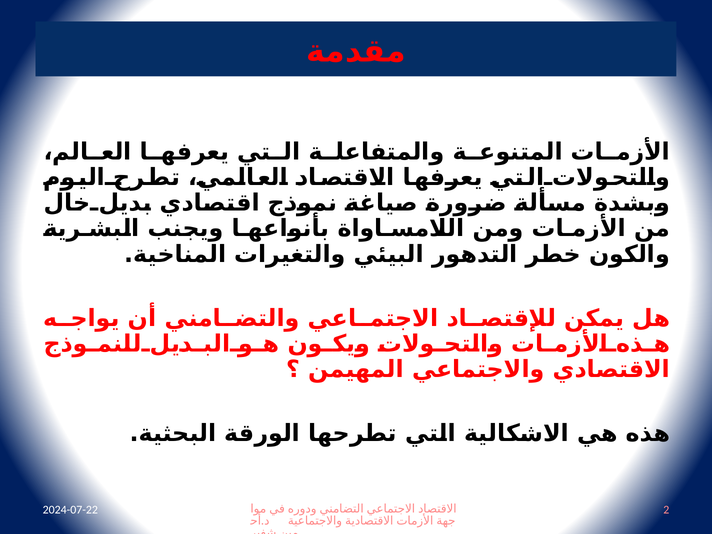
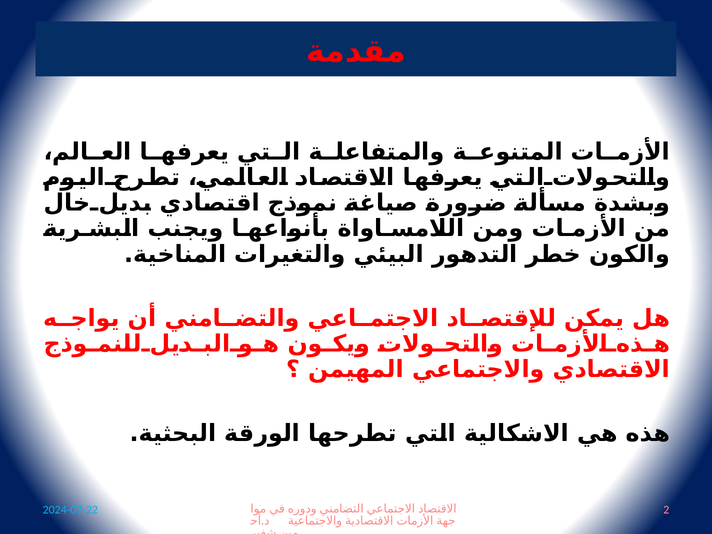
2024-07-22 colour: white -> light blue (70, 510)
